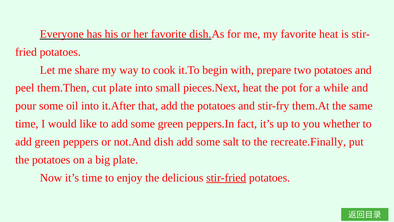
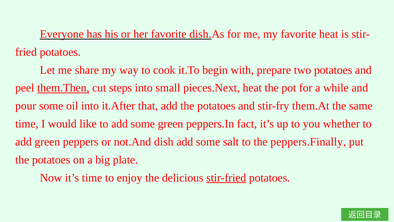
them.Then underline: none -> present (63, 88)
cut plate: plate -> steps (121, 88)
recreate.Finally: recreate.Finally -> peppers.Finally (308, 142)
